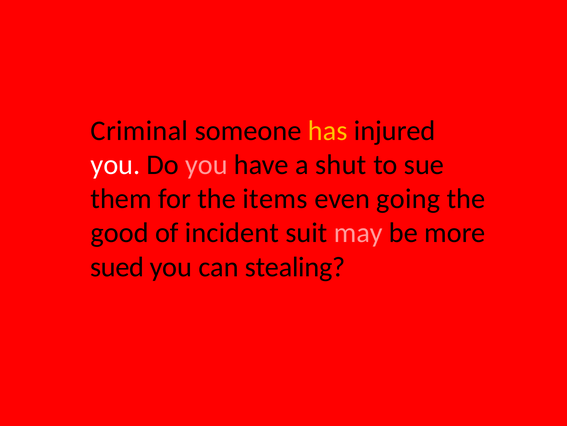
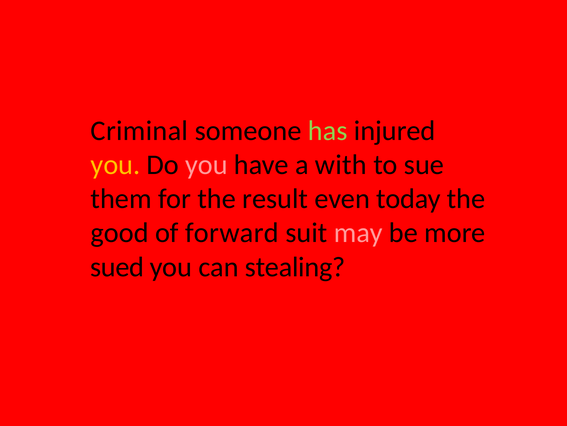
has colour: yellow -> light green (328, 130)
you colour: white -> yellow (115, 164)
shut: shut -> with (341, 164)
items: items -> result (275, 198)
going: going -> today (409, 198)
incident: incident -> forward (232, 232)
